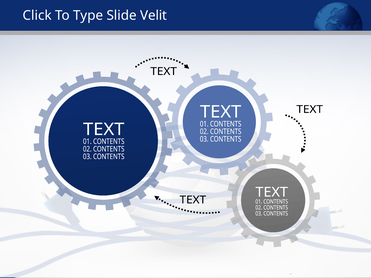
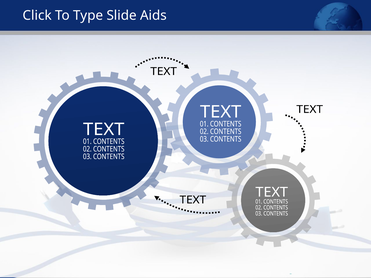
Velit: Velit -> Aids (154, 16)
